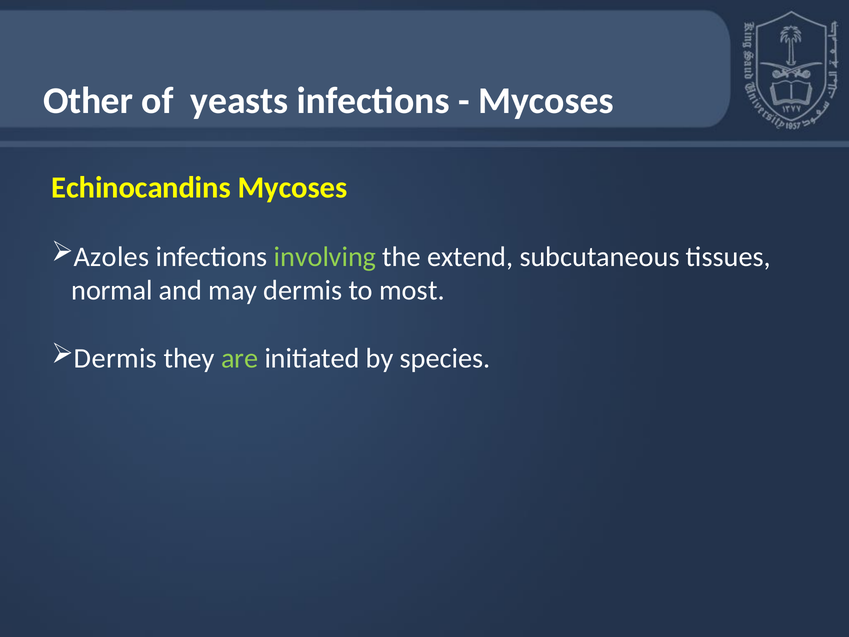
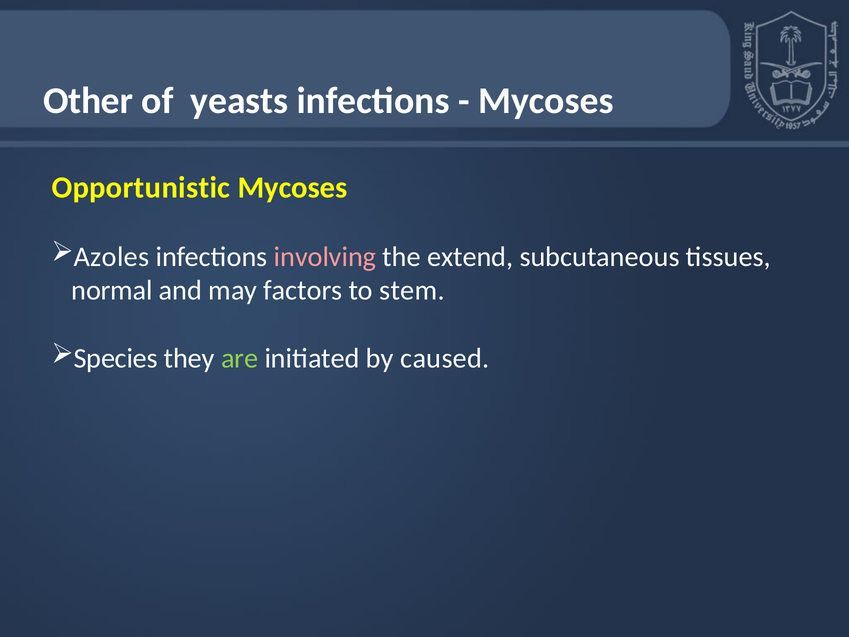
Echinocandins: Echinocandins -> Opportunistic (141, 187)
involving colour: light green -> pink (325, 257)
may dermis: dermis -> factors (303, 291)
most: most -> stem (412, 291)
Dermis: Dermis -> Species (116, 358)
species: species -> caused (445, 358)
